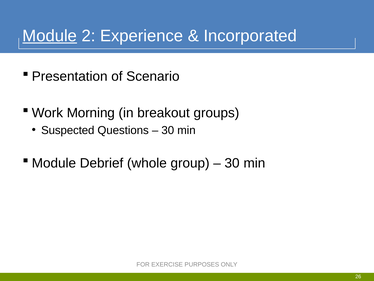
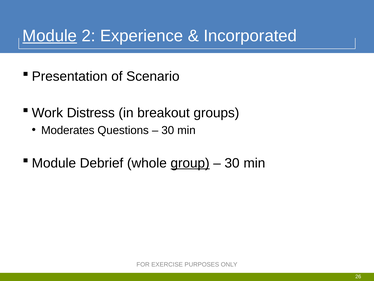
Morning: Morning -> Distress (91, 113)
Suspected: Suspected -> Moderates (68, 130)
group underline: none -> present (190, 163)
